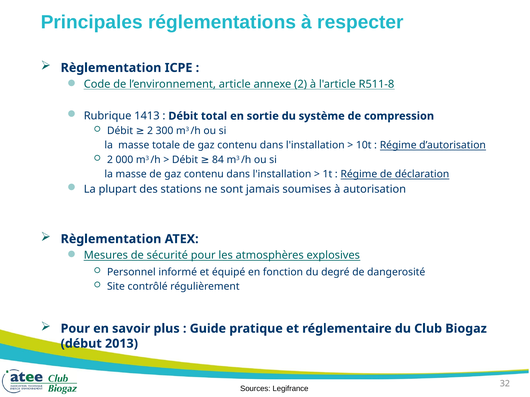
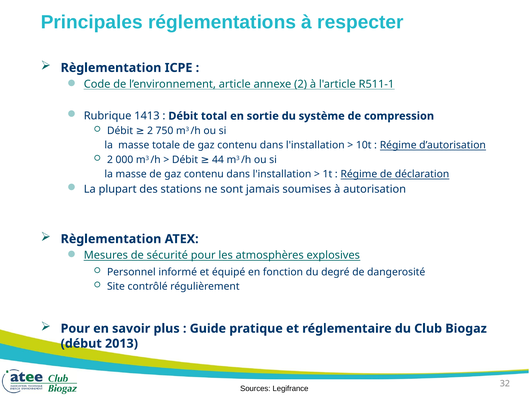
R511-8: R511-8 -> R511-1 (376, 84)
300: 300 -> 750 (165, 131)
84: 84 -> 44 (218, 160)
